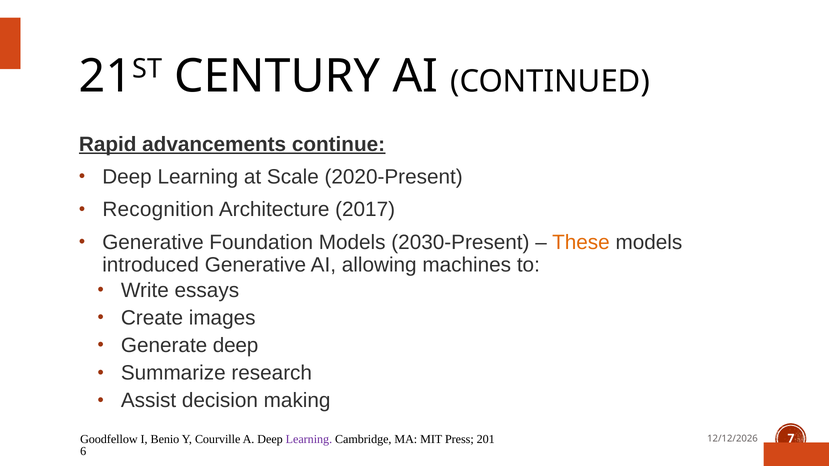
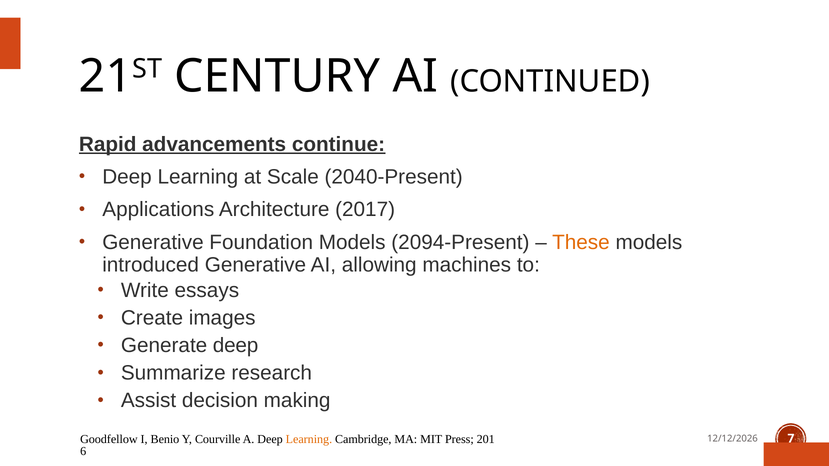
2020-Present: 2020-Present -> 2040-Present (394, 177)
Recognition: Recognition -> Applications (158, 210)
2030-Present: 2030-Present -> 2094-Present (460, 242)
Learning colour: purple -> orange (309, 440)
